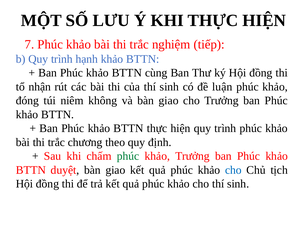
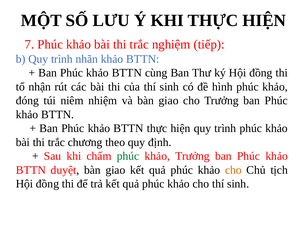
hạnh: hạnh -> nhãn (87, 59)
luận: luận -> hình (222, 87)
không: không -> nhiệm (103, 100)
cho colour: blue -> orange (233, 169)
